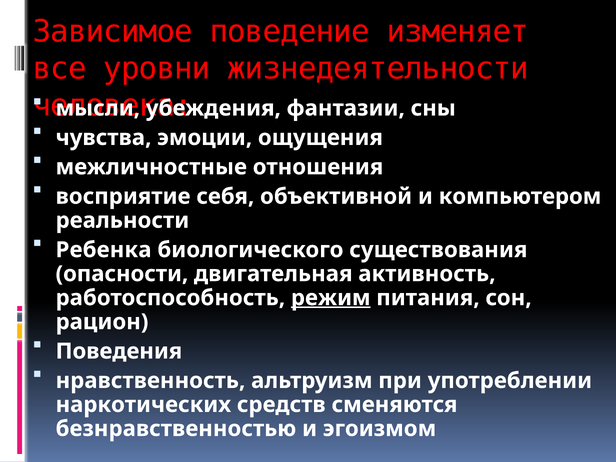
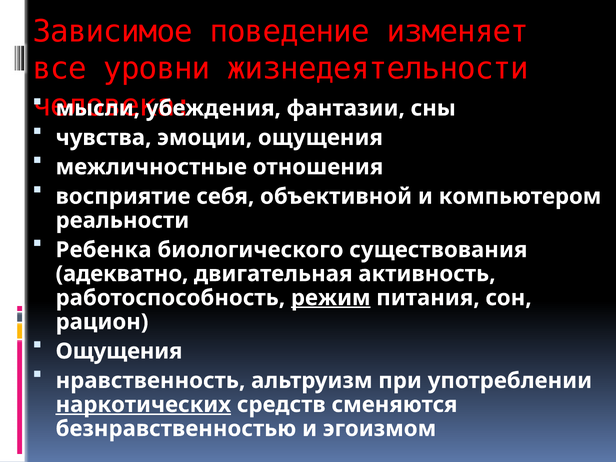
опасности: опасности -> адекватно (122, 274)
Поведения: Поведения -> Ощущения (119, 351)
наркотических underline: none -> present (143, 405)
